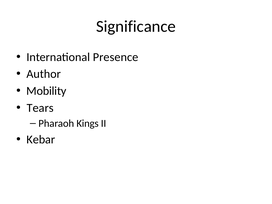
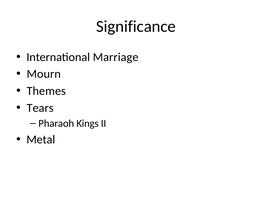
Presence: Presence -> Marriage (116, 57)
Author: Author -> Mourn (44, 74)
Mobility: Mobility -> Themes (46, 91)
Kebar: Kebar -> Metal (41, 140)
